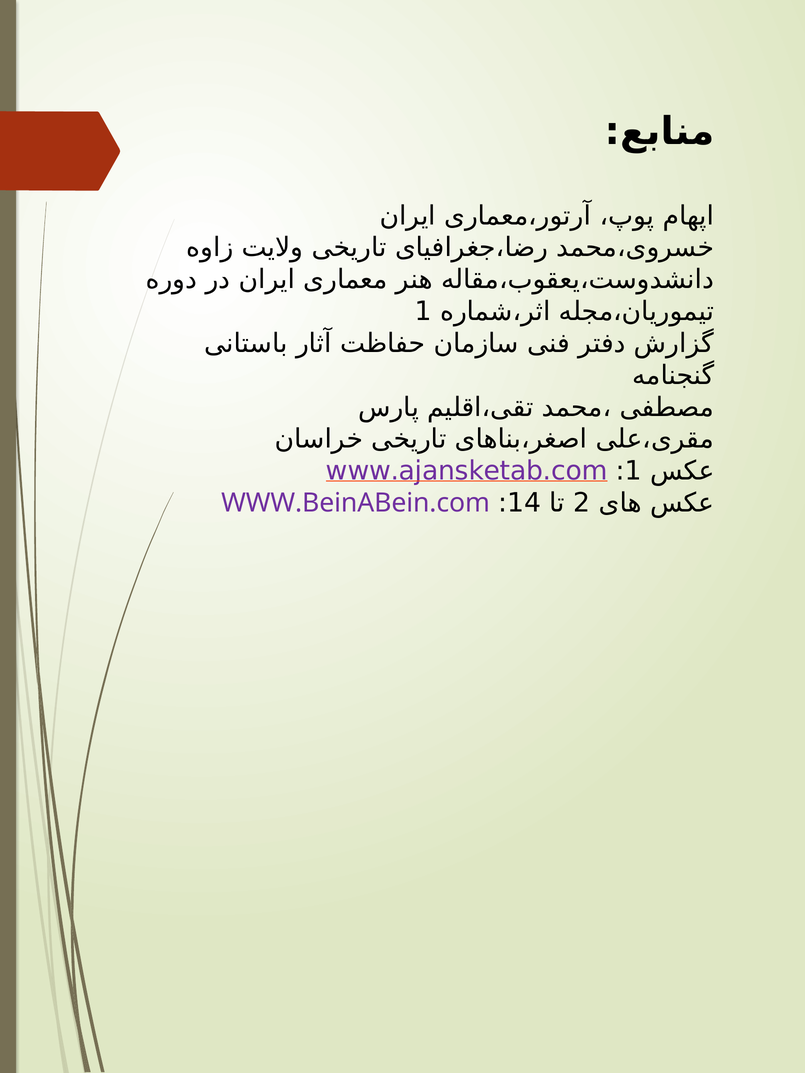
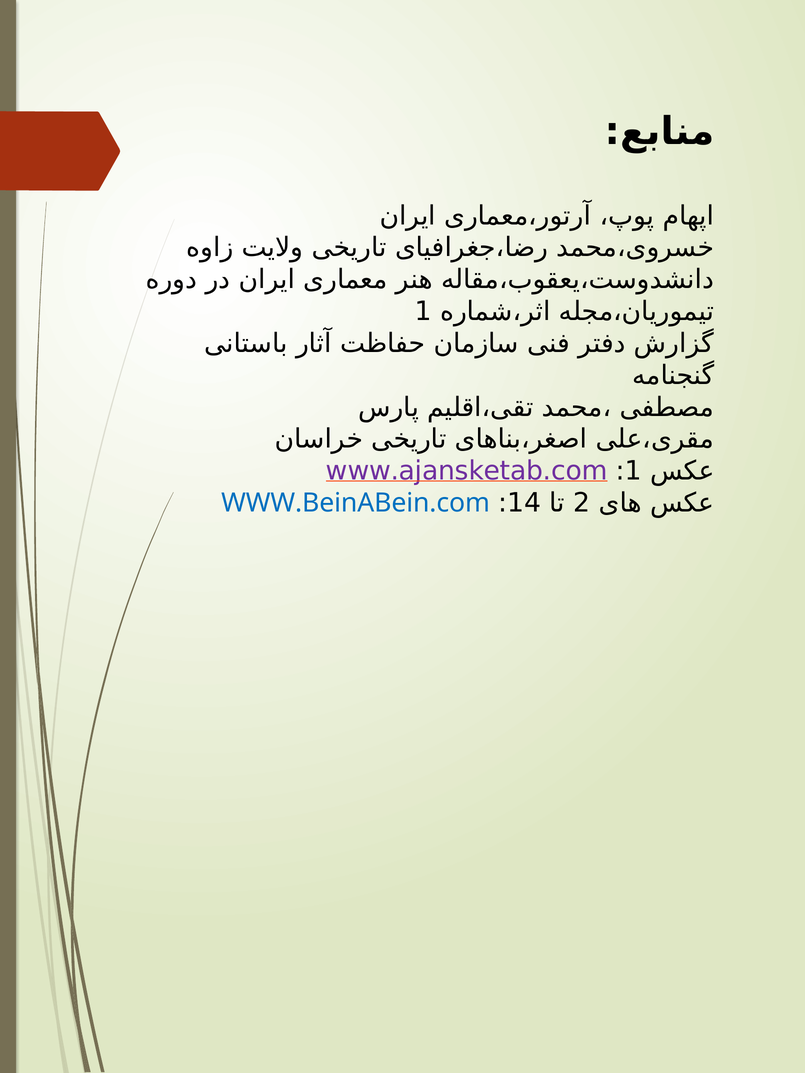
WWW.BeinABein.com colour: purple -> blue (356, 503)
